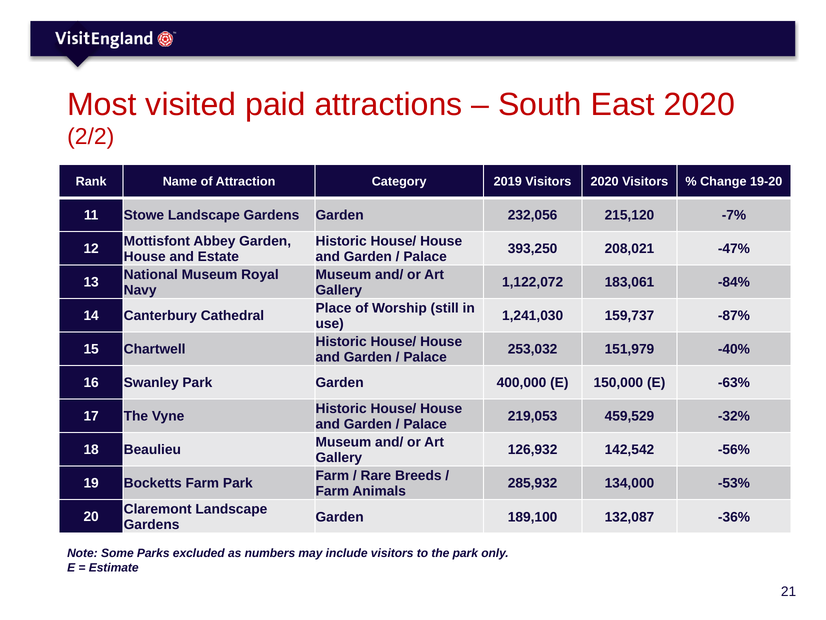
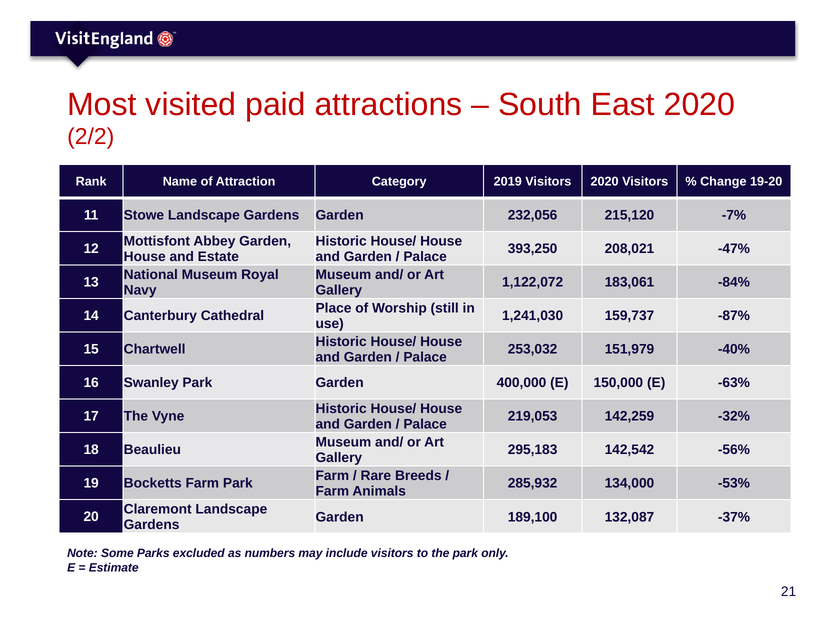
459,529: 459,529 -> 142,259 (629, 416)
126,932: 126,932 -> 295,183 (533, 450)
-36%: -36% -> -37% (734, 517)
